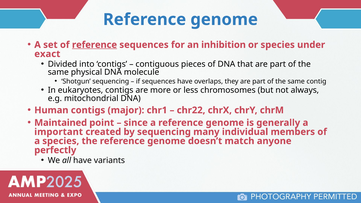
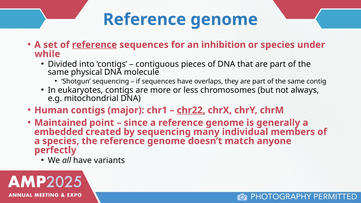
exact: exact -> while (47, 54)
chr22 underline: none -> present (191, 110)
important: important -> embedded (59, 132)
